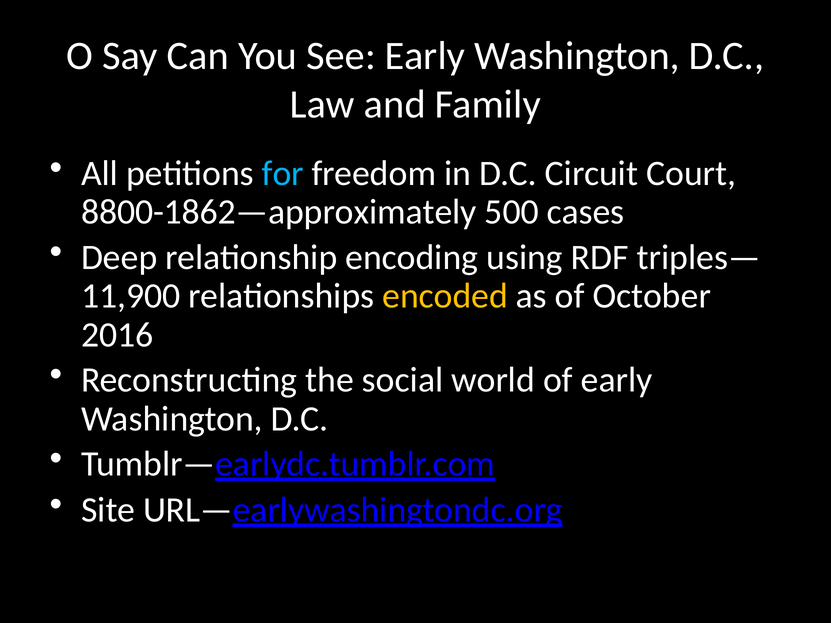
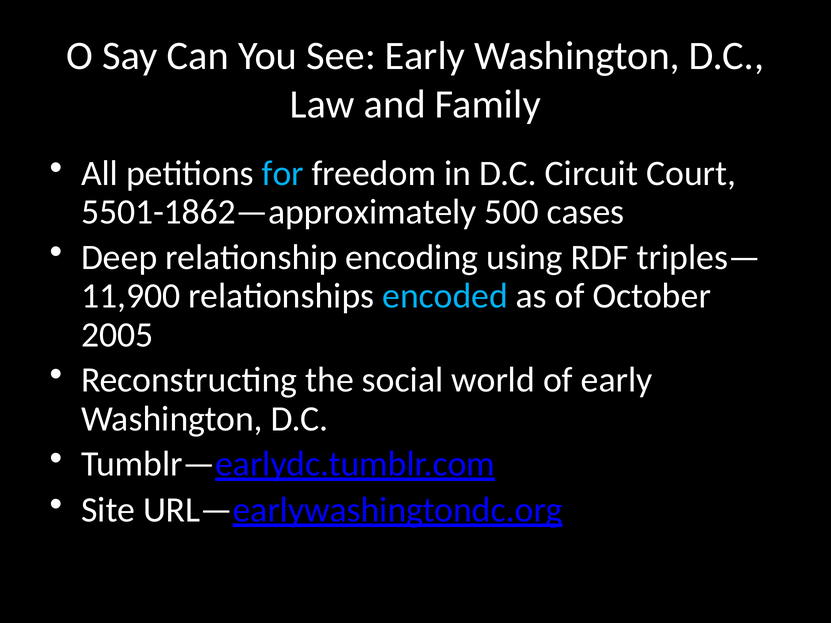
8800-1862—approximately: 8800-1862—approximately -> 5501-1862—approximately (279, 212)
encoded colour: yellow -> light blue (445, 296)
2016: 2016 -> 2005 (117, 335)
